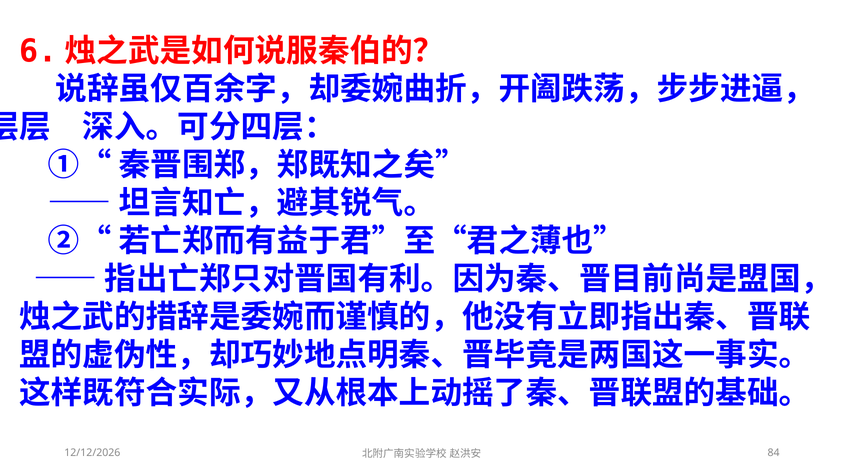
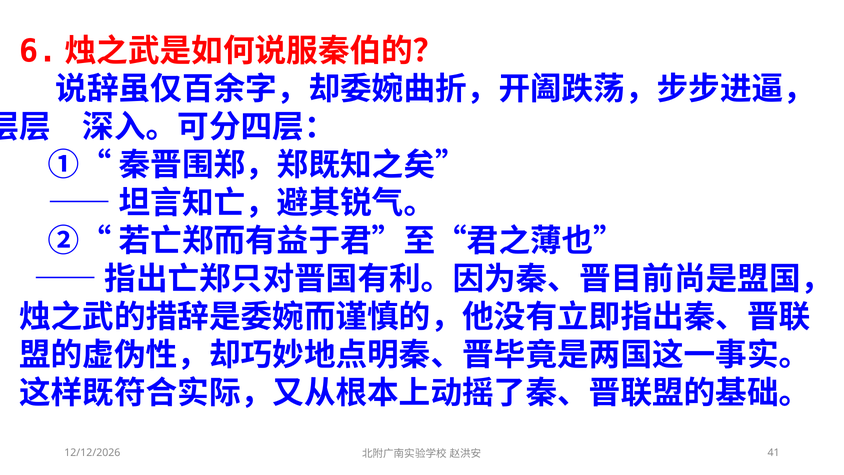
84: 84 -> 41 (774, 453)
